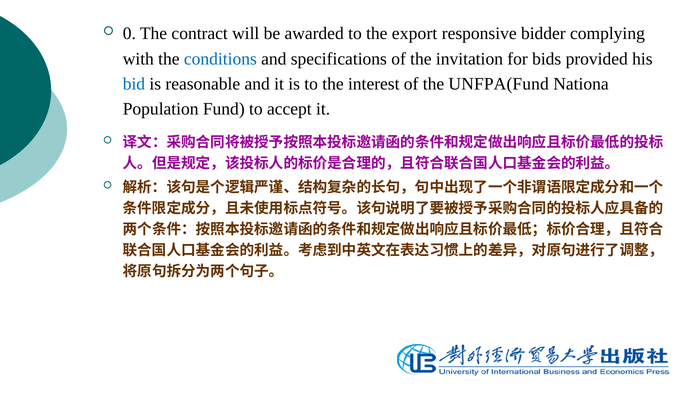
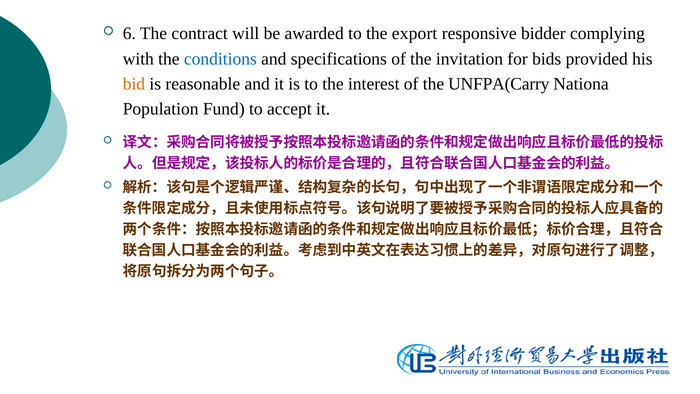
0: 0 -> 6 (129, 34)
bid colour: blue -> orange (134, 84)
UNFPA(Fund: UNFPA(Fund -> UNFPA(Carry (499, 84)
